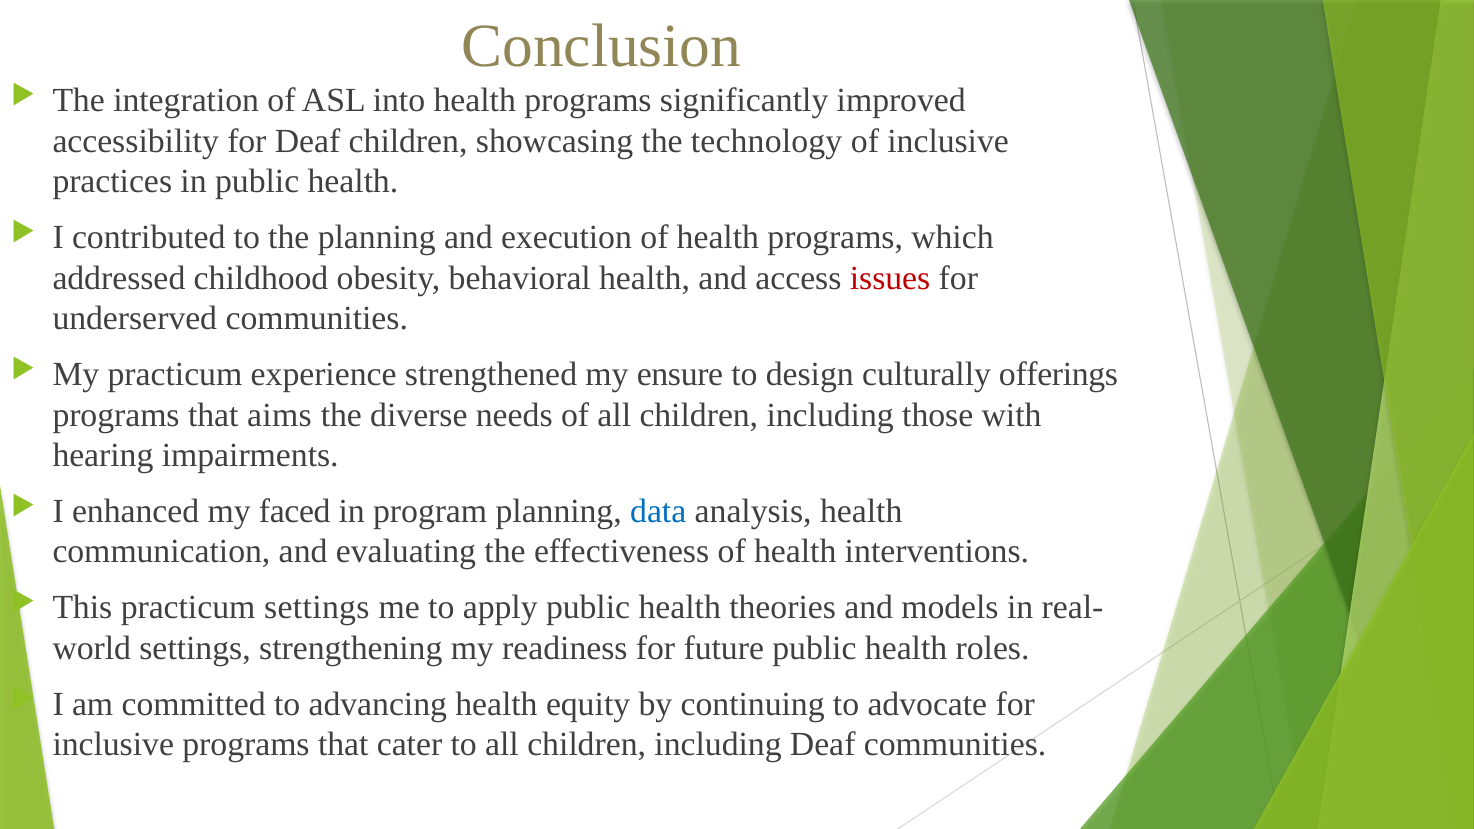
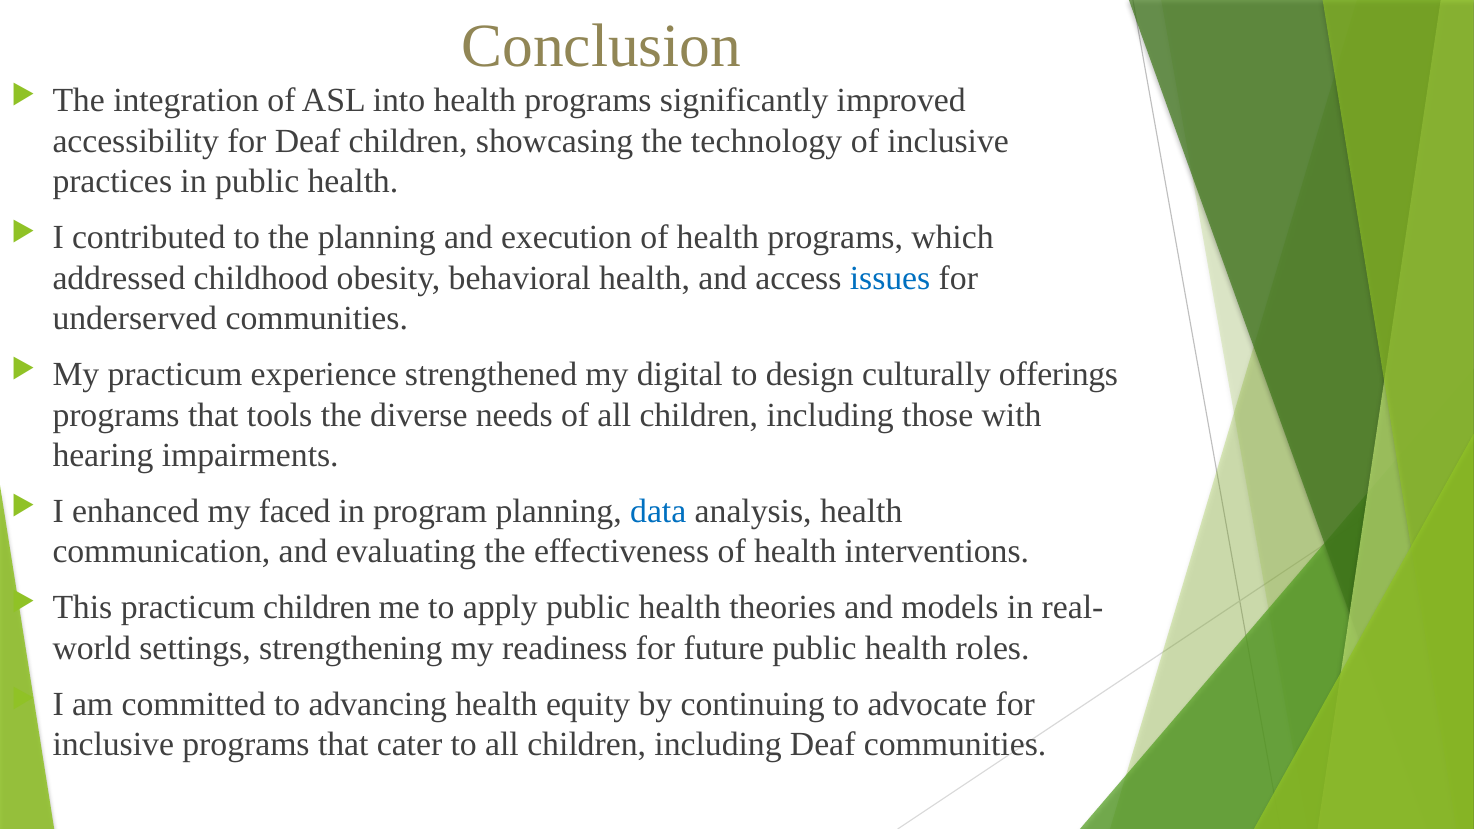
issues colour: red -> blue (890, 278)
ensure: ensure -> digital (680, 374)
aims: aims -> tools (280, 415)
practicum settings: settings -> children (317, 608)
